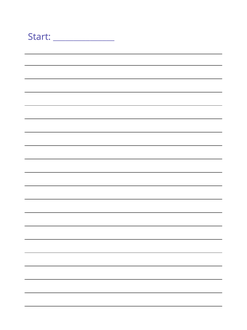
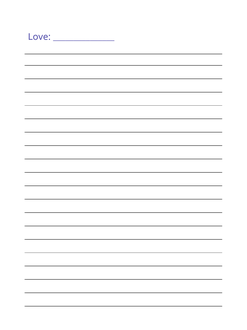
Start: Start -> Love (39, 37)
